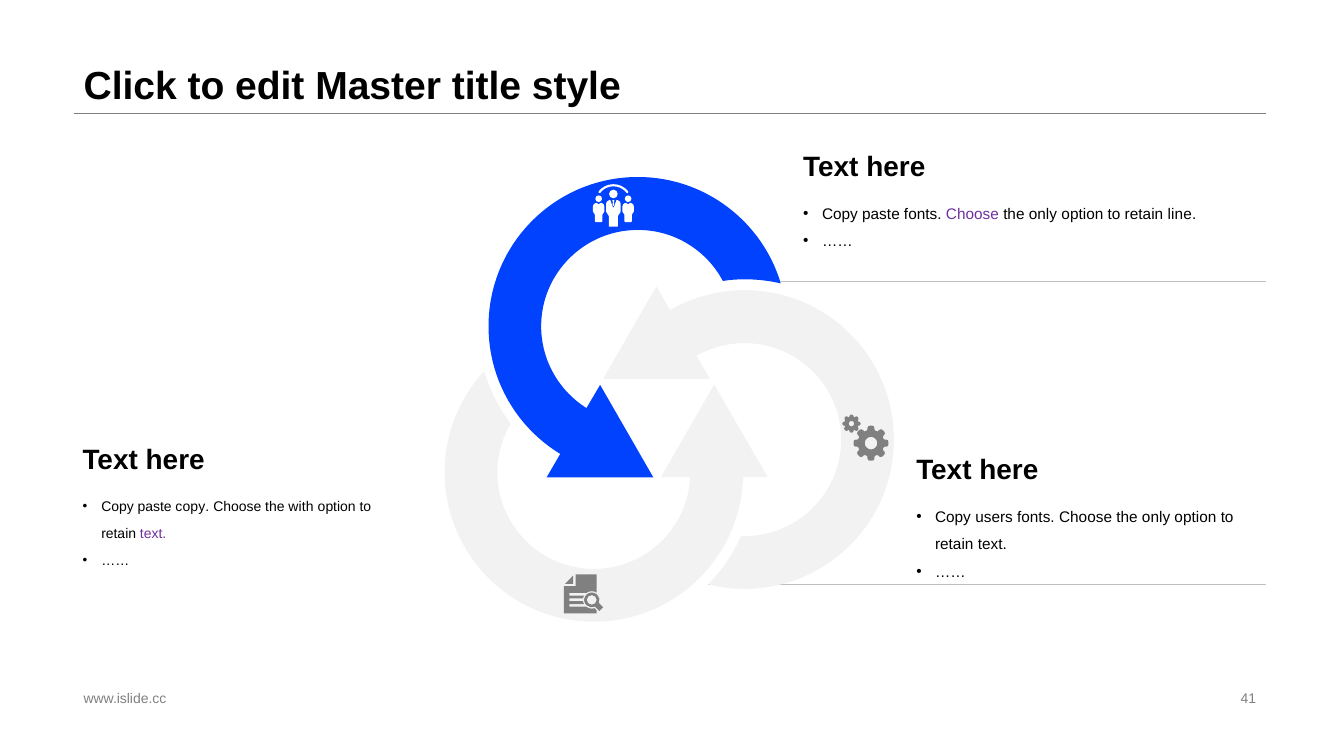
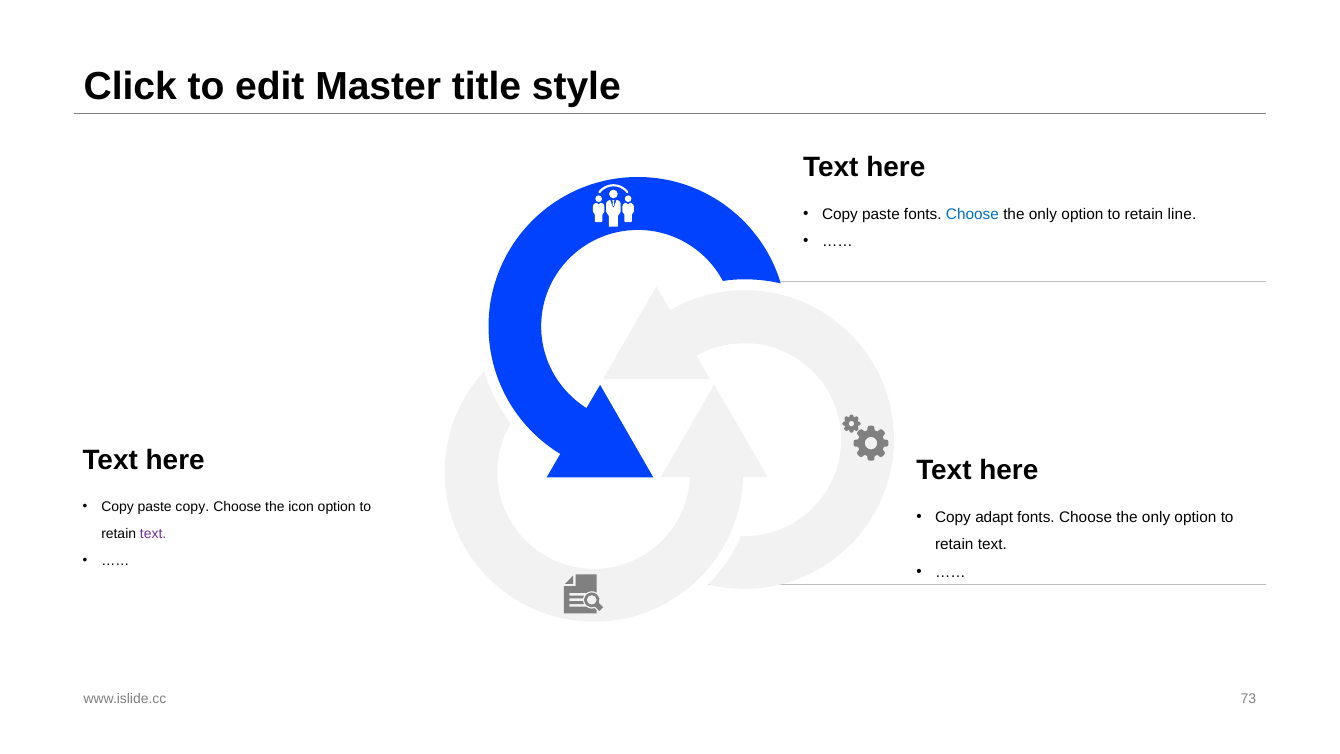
Choose colour: purple -> blue (972, 214)
with: with -> icon (301, 507)
users: users -> adapt (994, 517)
41: 41 -> 73 (1248, 698)
